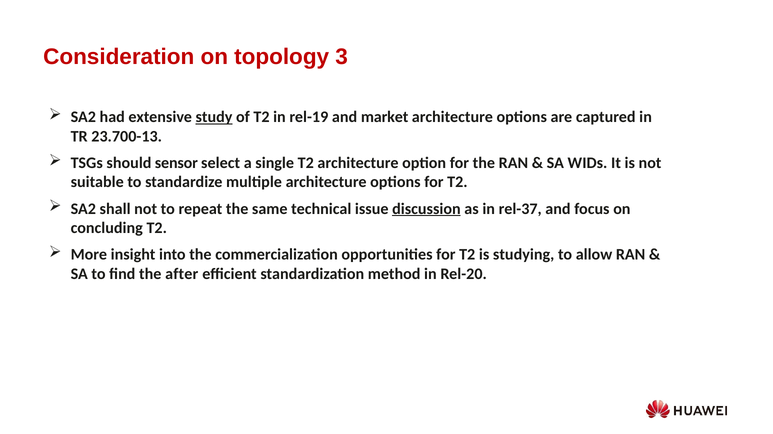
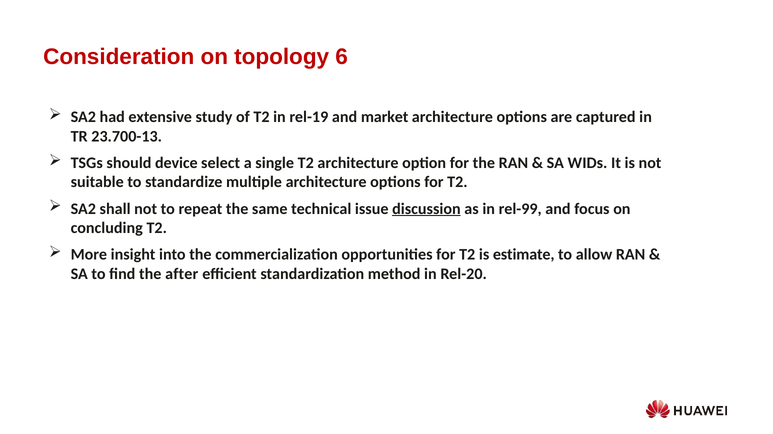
3: 3 -> 6 (342, 57)
study underline: present -> none (214, 117)
sensor: sensor -> device (176, 163)
rel-37: rel-37 -> rel-99 (520, 209)
studying: studying -> estimate (524, 255)
